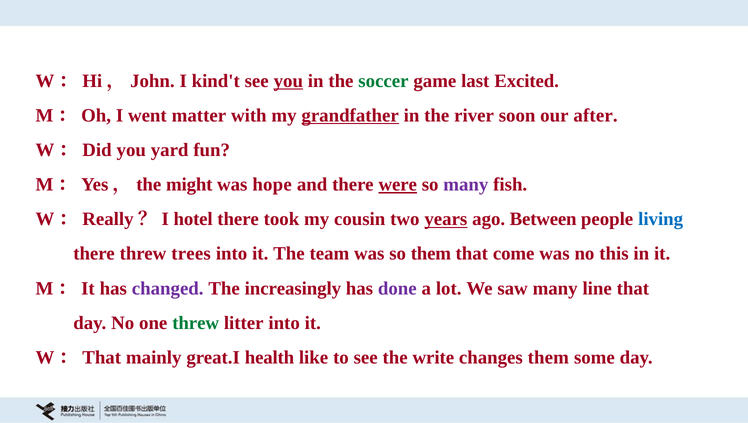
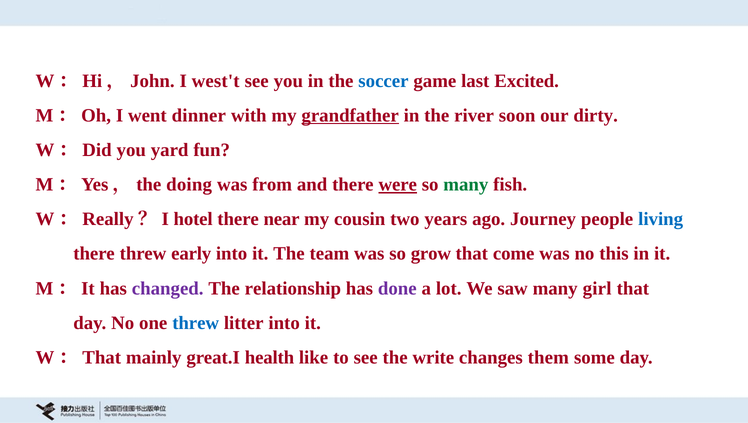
kind't: kind't -> west't (216, 81)
you underline: present -> none (288, 81)
soccer colour: green -> blue (383, 81)
matter: matter -> dinner (199, 116)
after: after -> dirty (596, 116)
might: might -> doing (189, 185)
hope: hope -> from (272, 185)
many colour: purple -> green (466, 185)
took: took -> near (282, 219)
years underline: present -> none (446, 219)
Between: Between -> Journey (543, 219)
trees: trees -> early (191, 254)
so them: them -> grow (431, 254)
increasingly: increasingly -> relationship (293, 288)
line: line -> girl (597, 288)
threw colour: green -> blue (196, 323)
